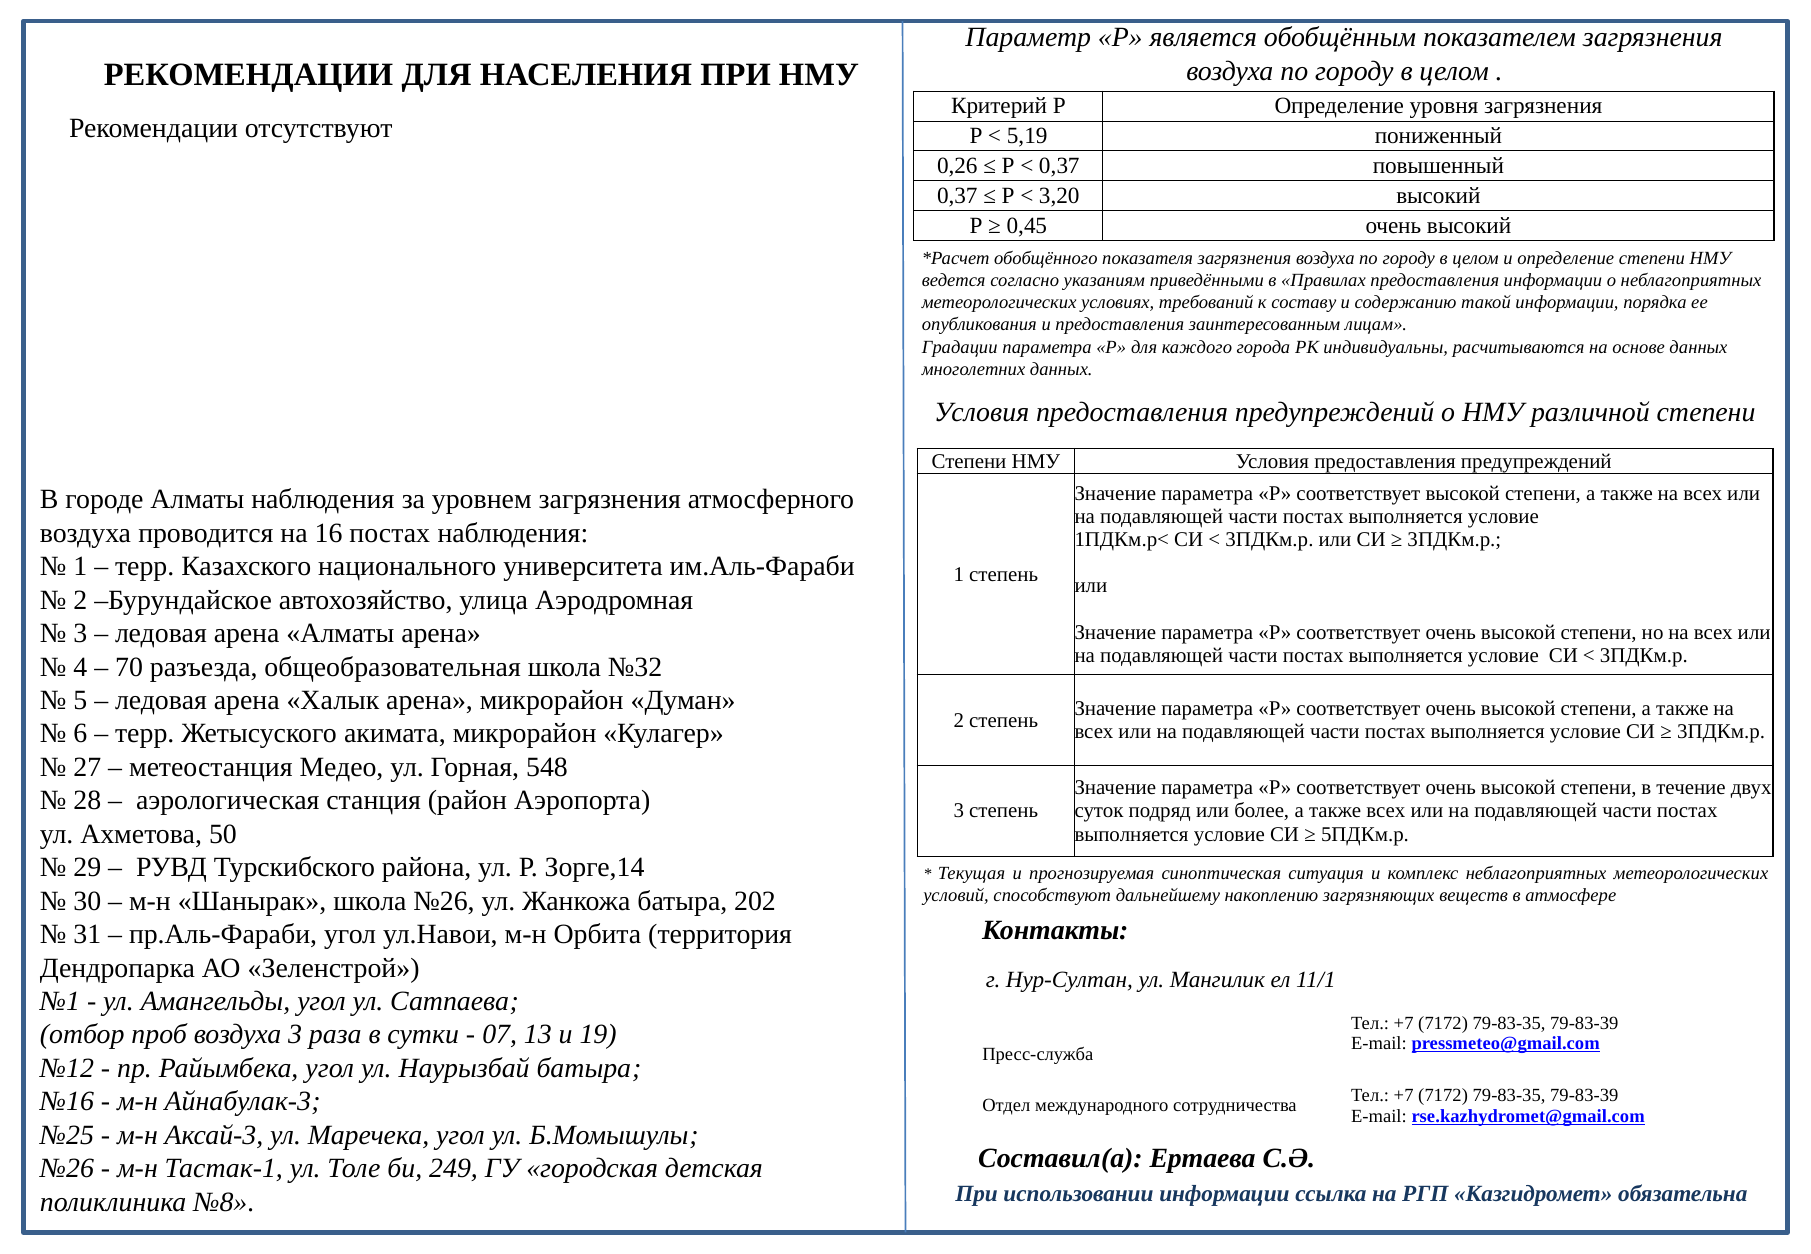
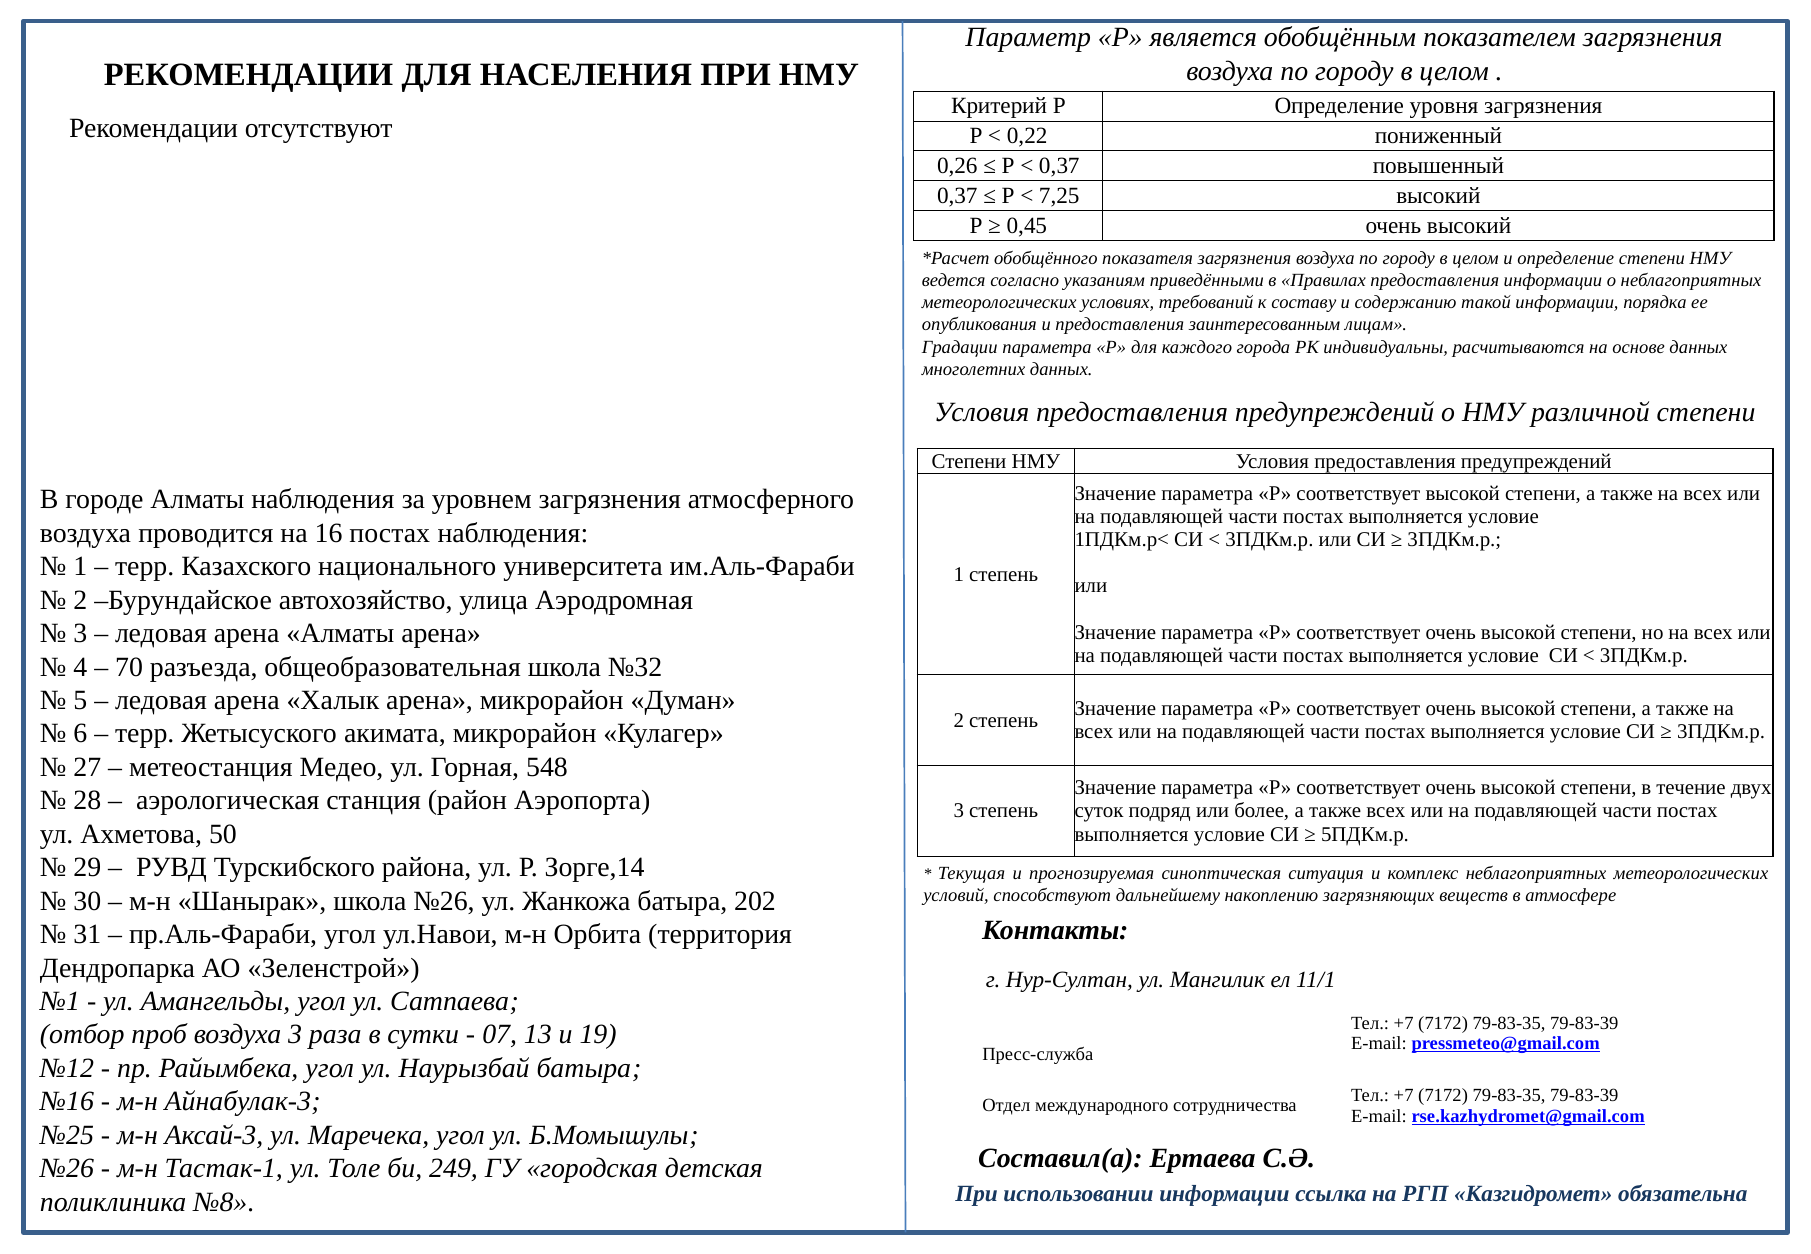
5,19: 5,19 -> 0,22 (1027, 136)
3,20: 3,20 -> 7,25 (1059, 196)
